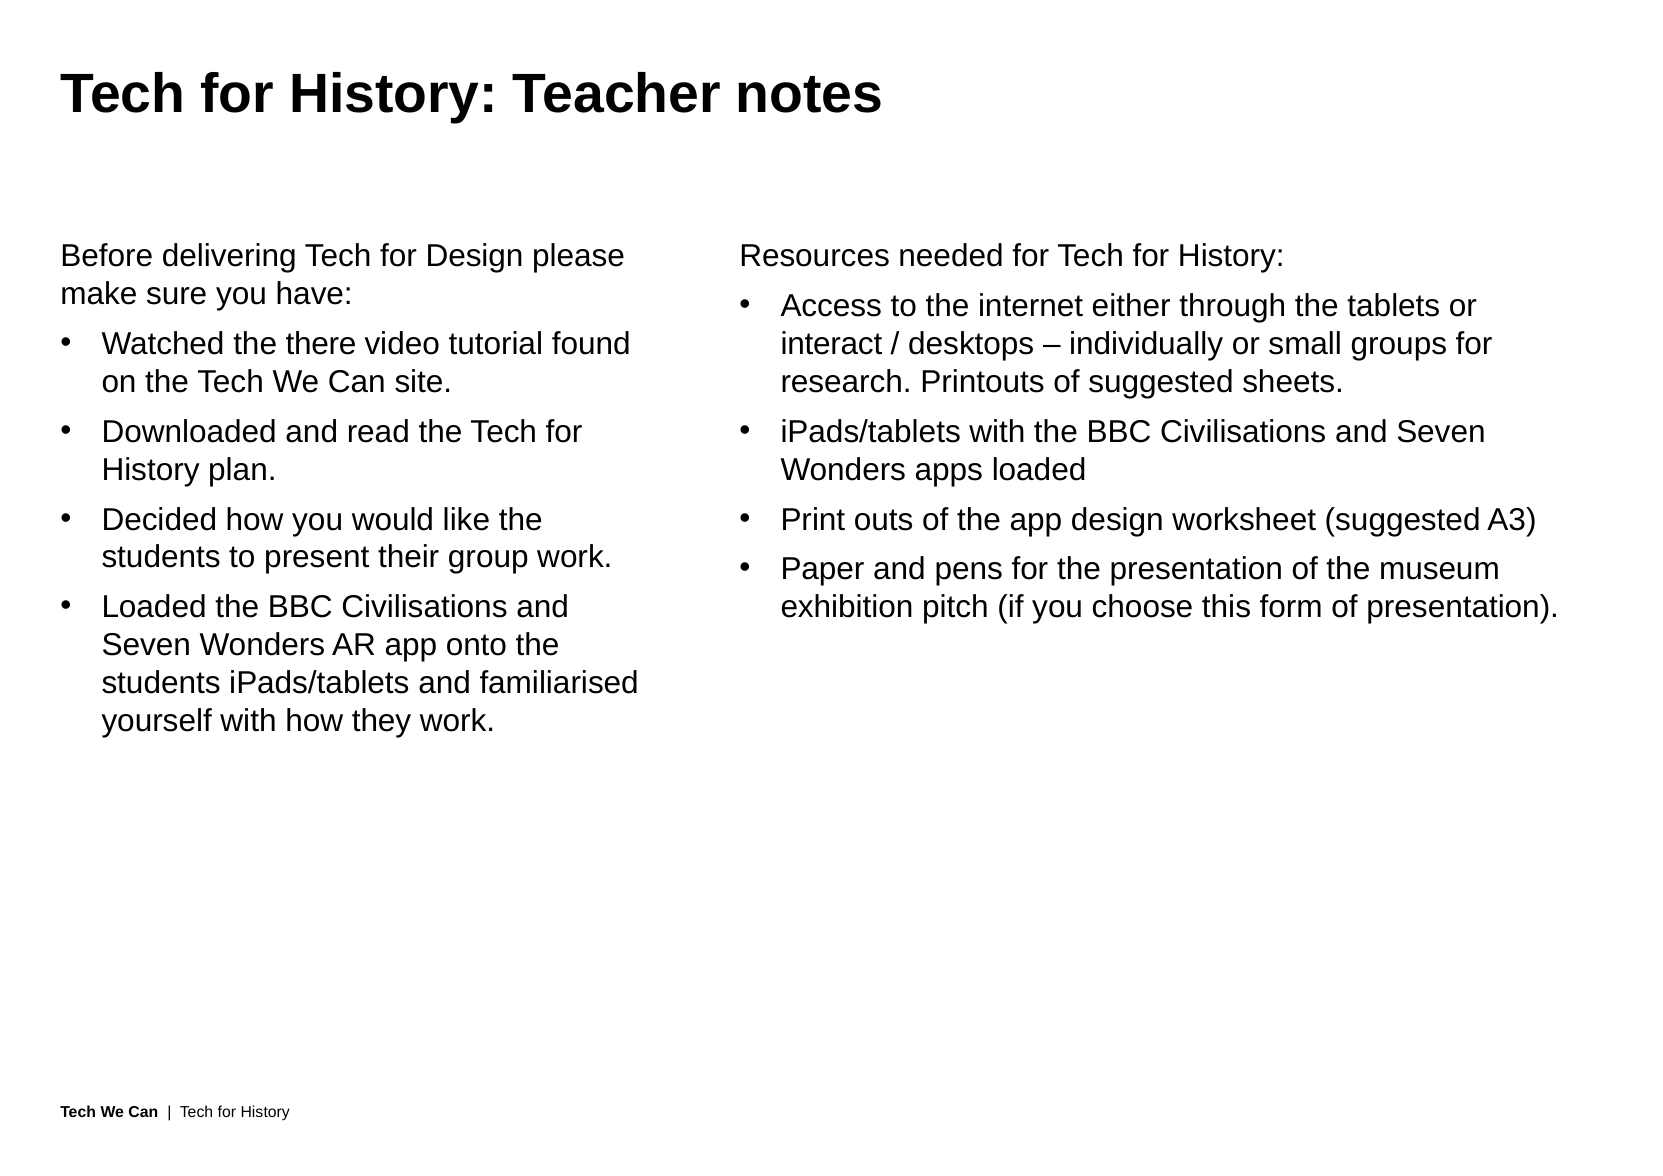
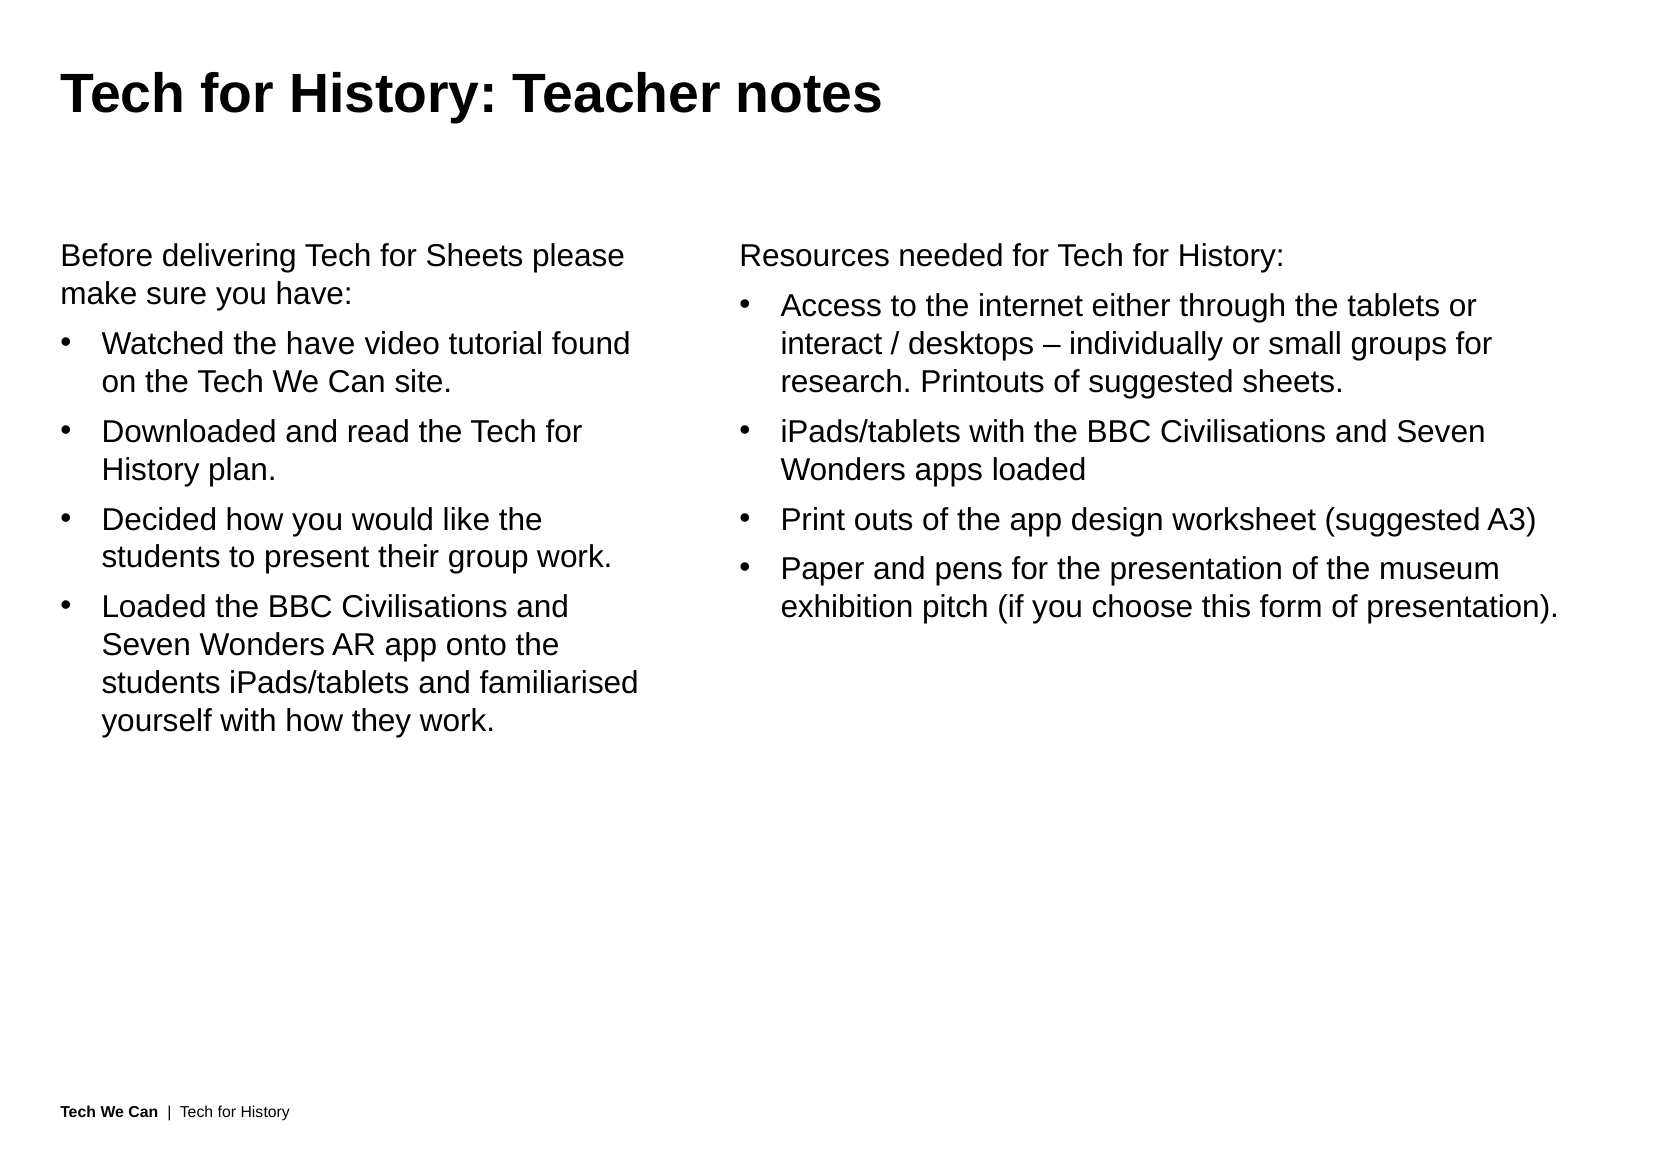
for Design: Design -> Sheets (475, 256)
the there: there -> have (321, 344)
